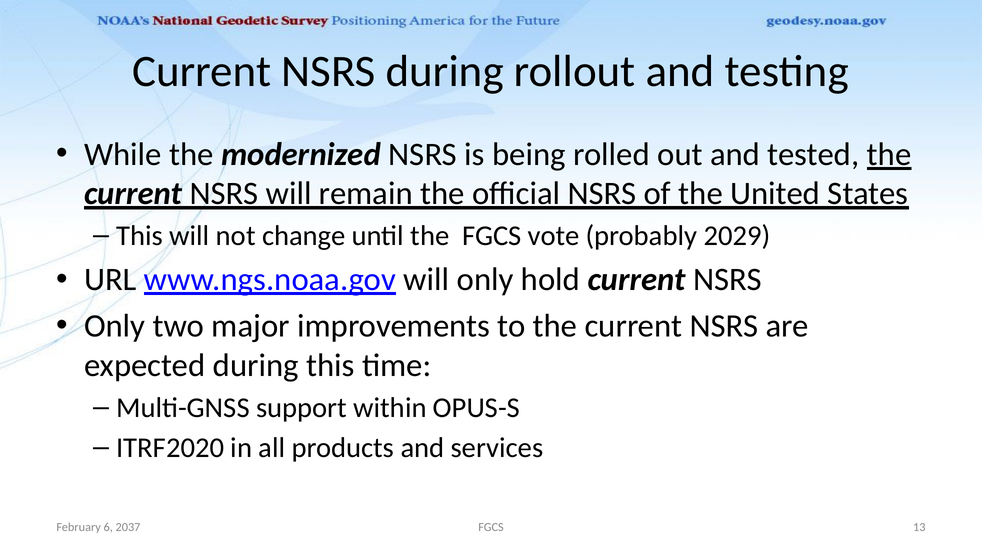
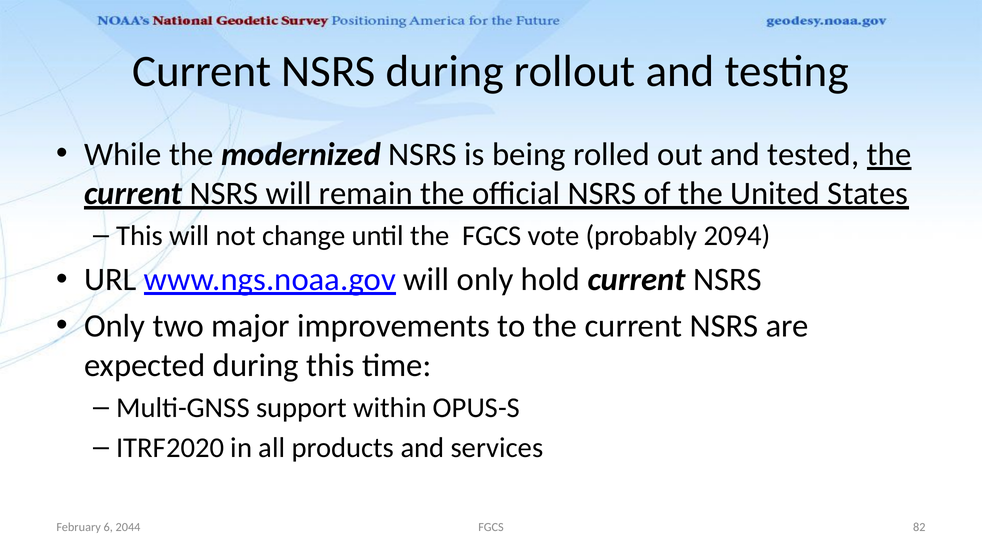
2029: 2029 -> 2094 (737, 236)
2037: 2037 -> 2044 (128, 528)
13: 13 -> 82 (919, 527)
